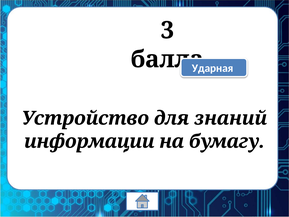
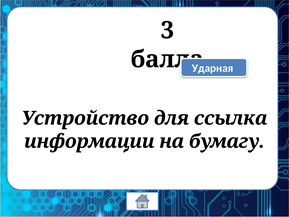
знаний: знаний -> ссылка (231, 118)
